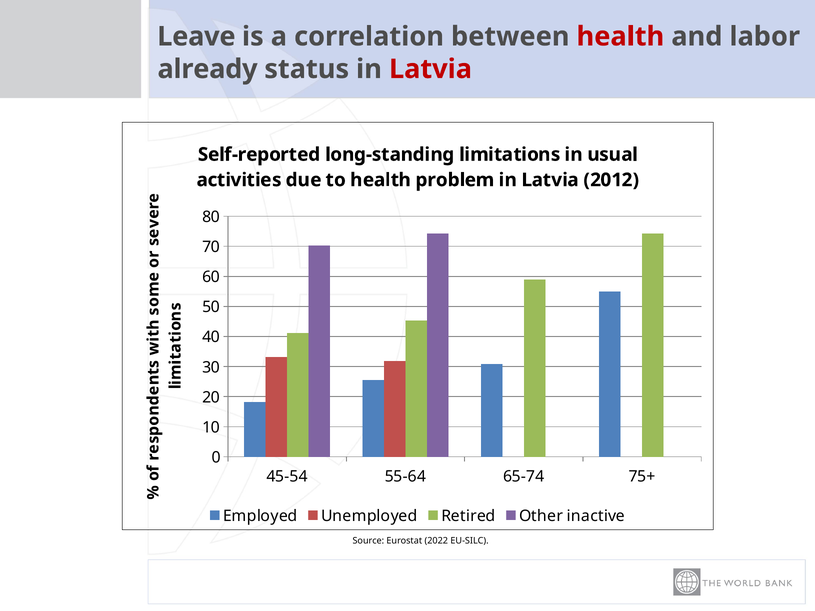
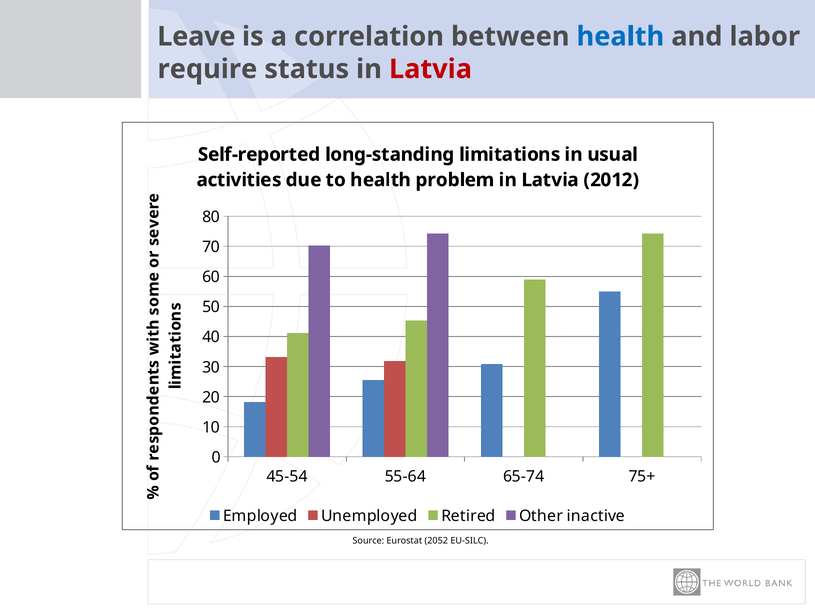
health colour: red -> blue (620, 37)
already: already -> require (207, 69)
2022: 2022 -> 2052 (436, 541)
